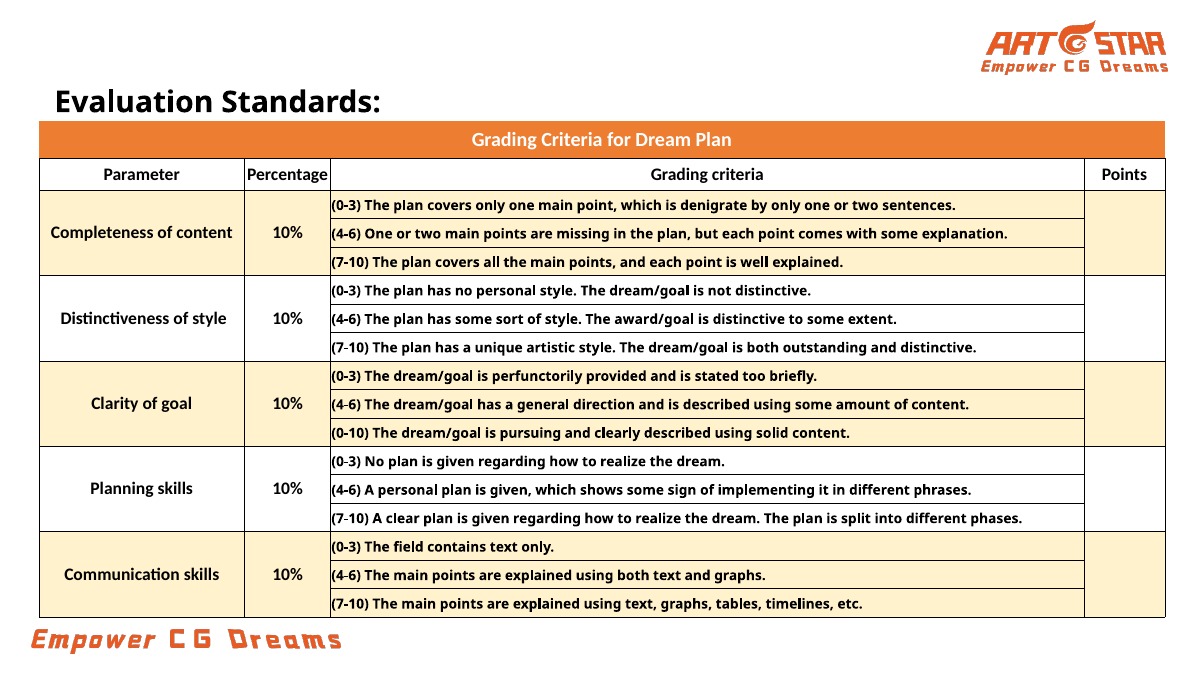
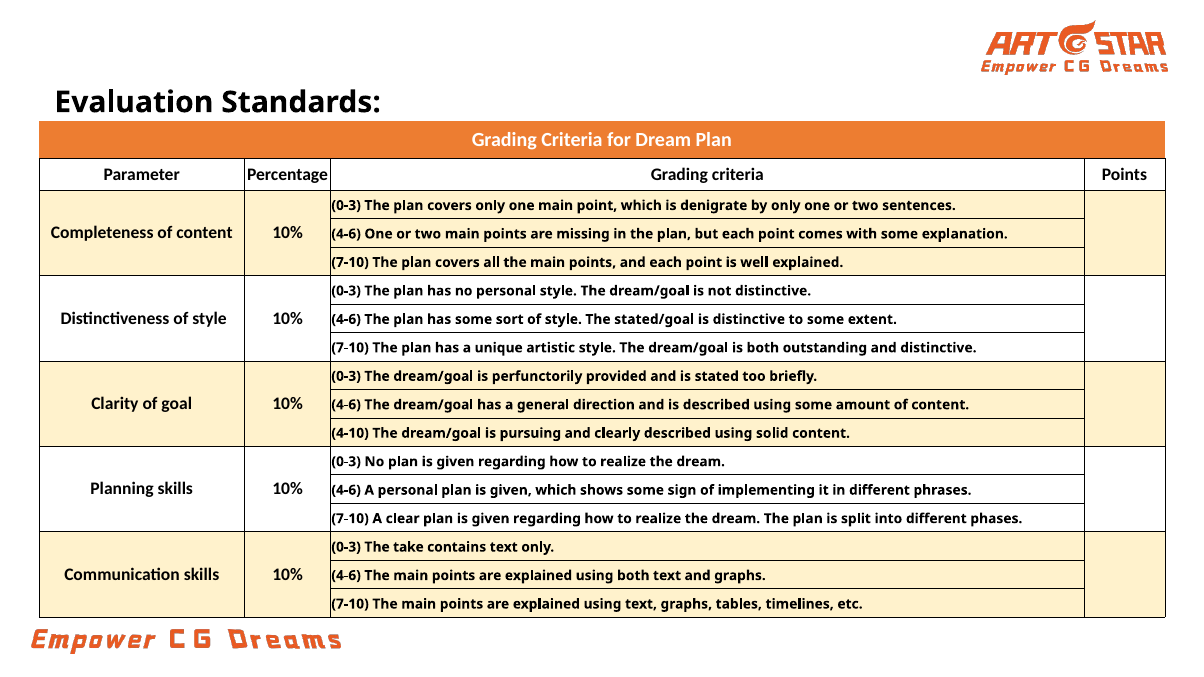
award/goal: award/goal -> stated/goal (654, 319)
0-10: 0-10 -> 4-10 (350, 433)
field: field -> take (408, 547)
